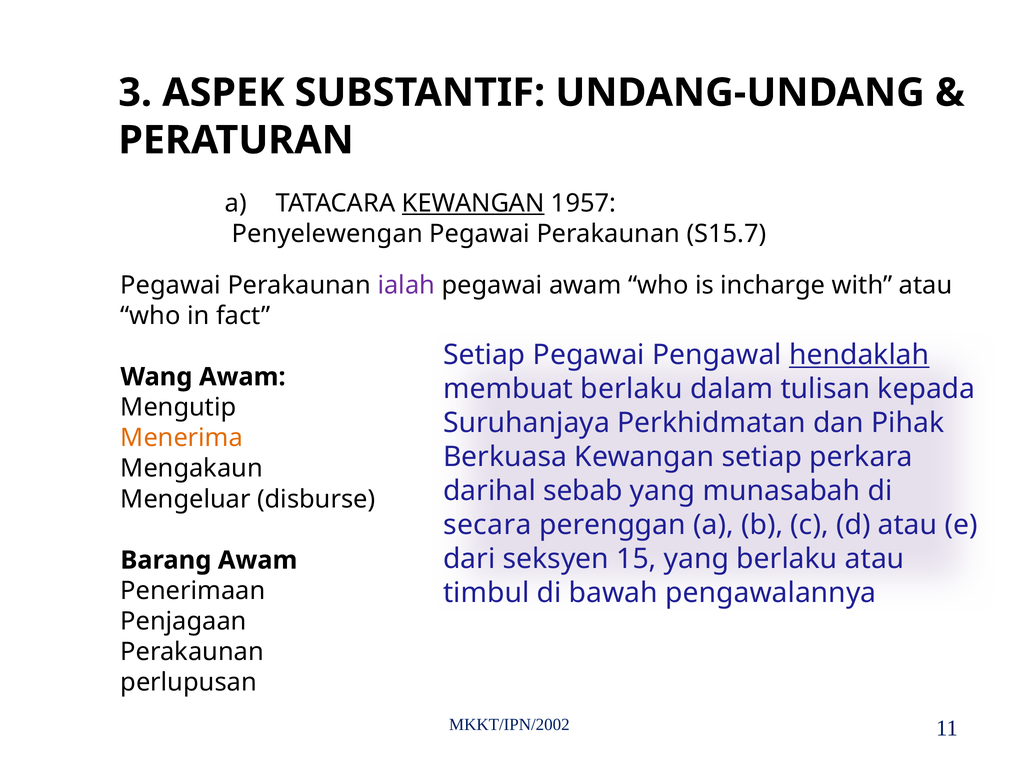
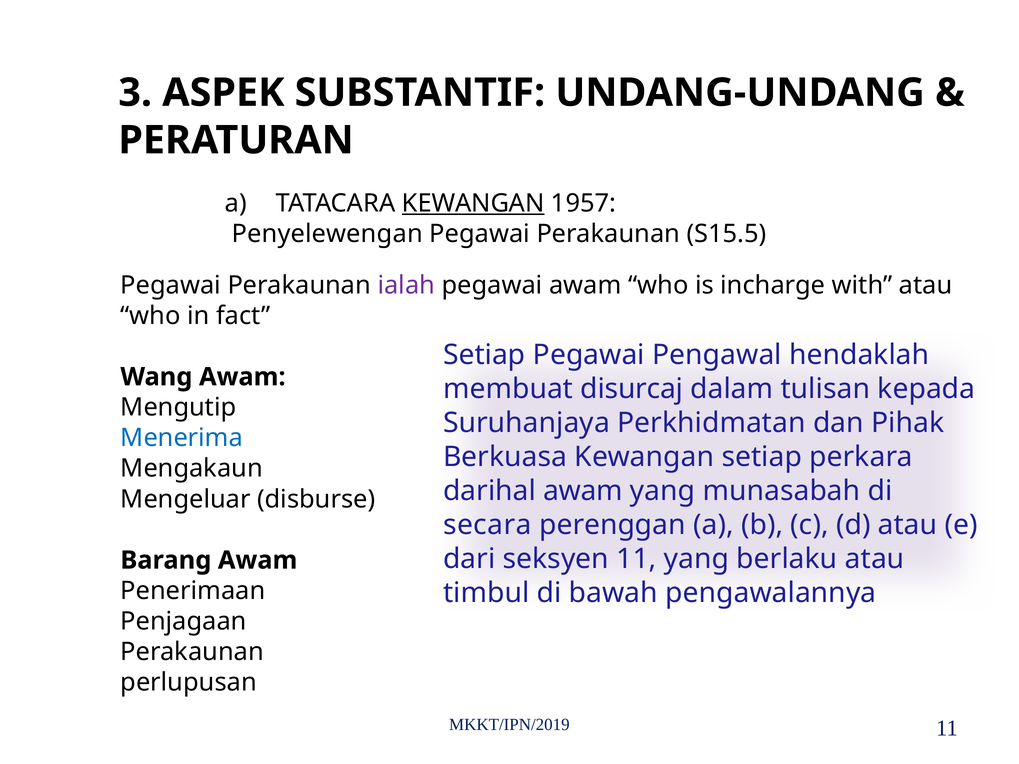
S15.7: S15.7 -> S15.5 (727, 234)
hendaklah underline: present -> none (859, 355)
membuat berlaku: berlaku -> disurcaj (632, 389)
Menerima colour: orange -> blue (182, 438)
darihal sebab: sebab -> awam (583, 491)
seksyen 15: 15 -> 11 (636, 559)
MKKT/IPN/2002: MKKT/IPN/2002 -> MKKT/IPN/2019 (509, 725)
